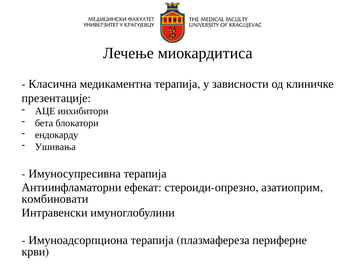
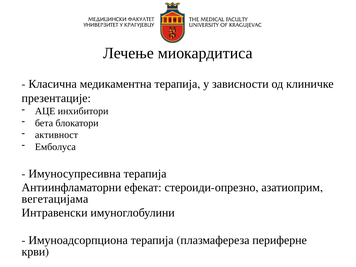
ендокарду: ендокарду -> активност (57, 135)
Ушивања: Ушивања -> Емболуса (55, 147)
комбиновати: комбиновати -> вегетацијама (55, 199)
